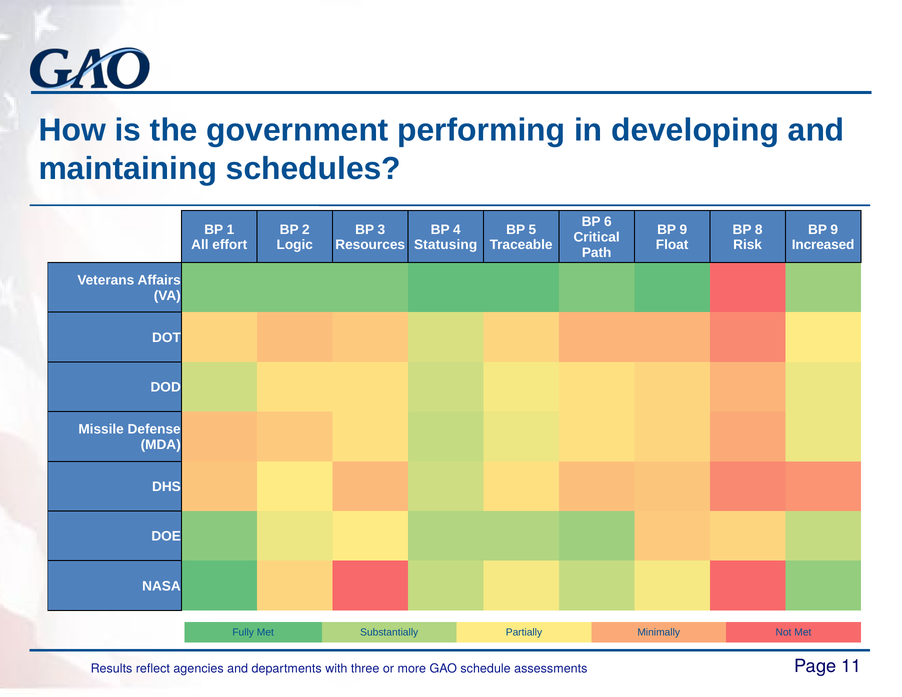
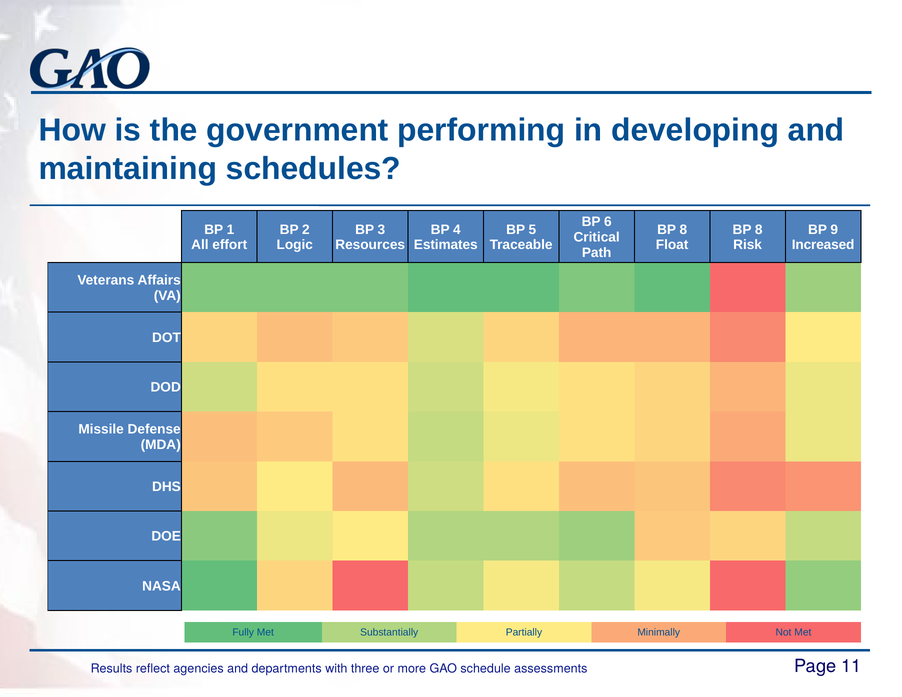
9: 9 -> 8 (683, 230)
Statusing: Statusing -> Estimates (446, 245)
